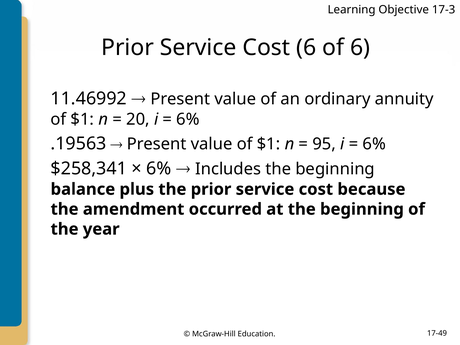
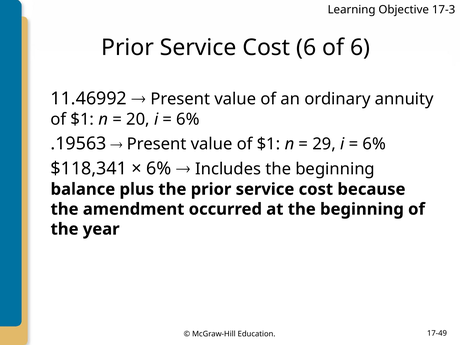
95: 95 -> 29 (324, 144)
$258,341: $258,341 -> $118,341 (89, 169)
